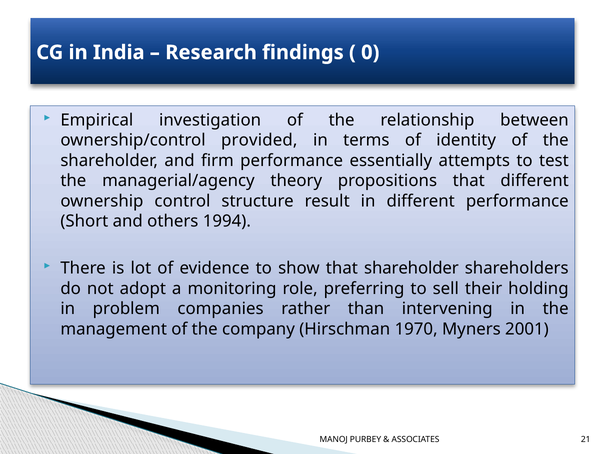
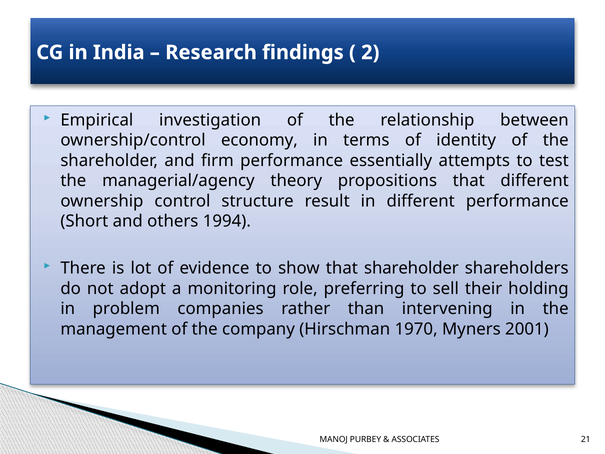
0: 0 -> 2 (370, 52)
provided: provided -> economy (259, 140)
